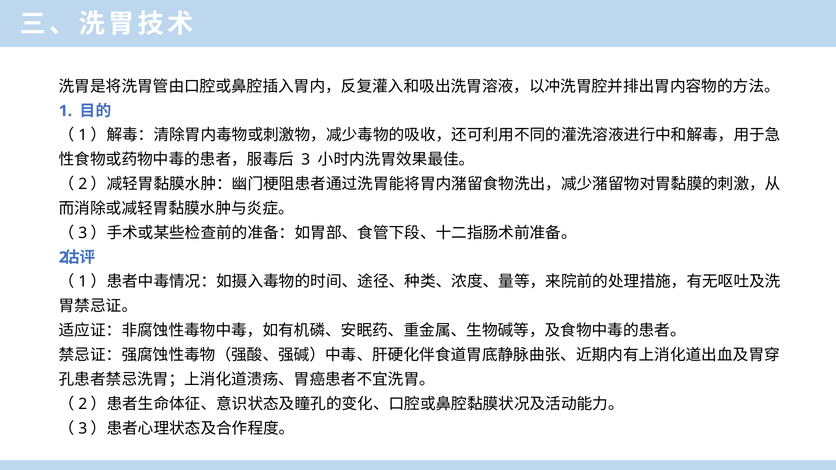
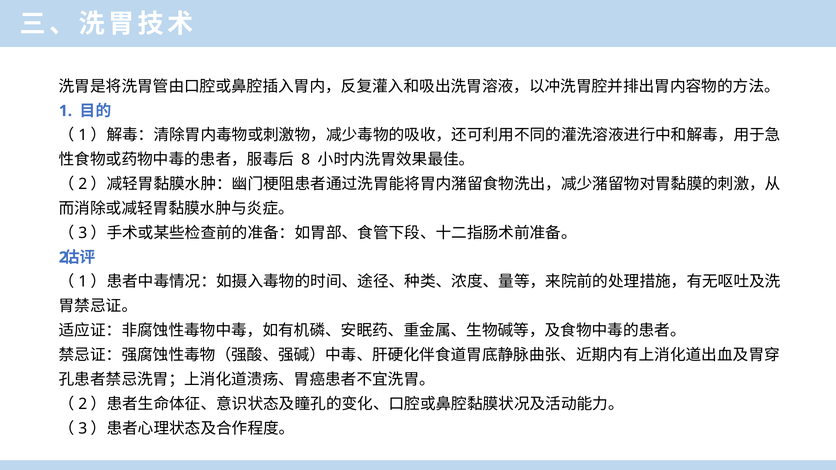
3: 3 -> 8 (306, 160)
